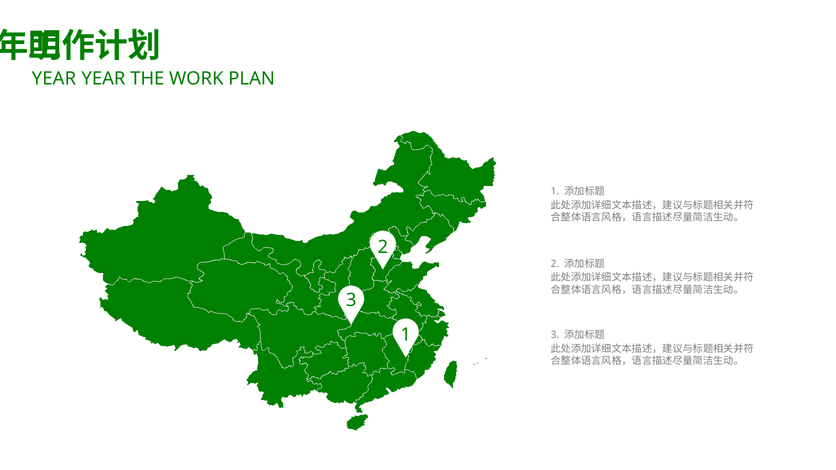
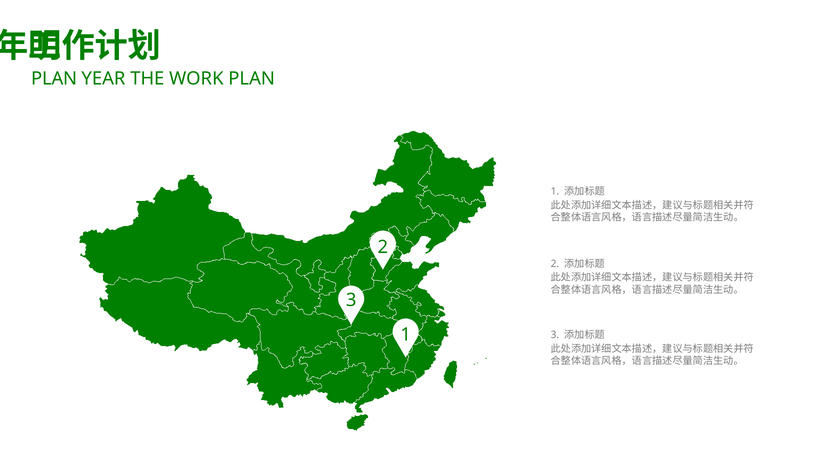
YEAR: YEAR -> PLAN (54, 79)
